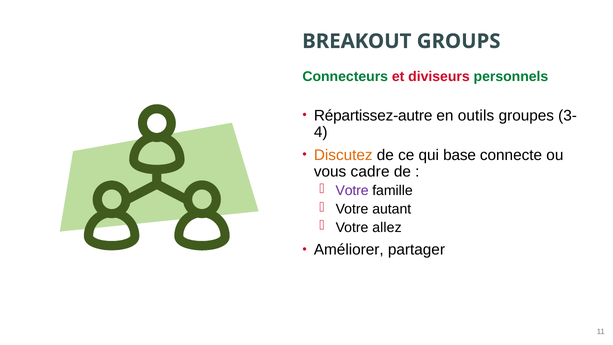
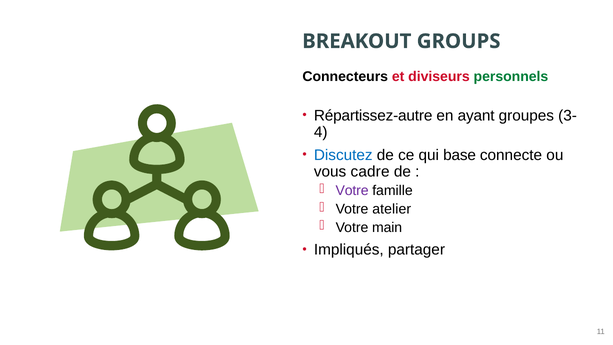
Connecteurs colour: green -> black (345, 76)
outils: outils -> ayant (476, 116)
Discutez colour: orange -> blue (343, 155)
autant: autant -> atelier (392, 209)
allez: allez -> main (387, 227)
Améliorer: Améliorer -> Impliqués (349, 250)
